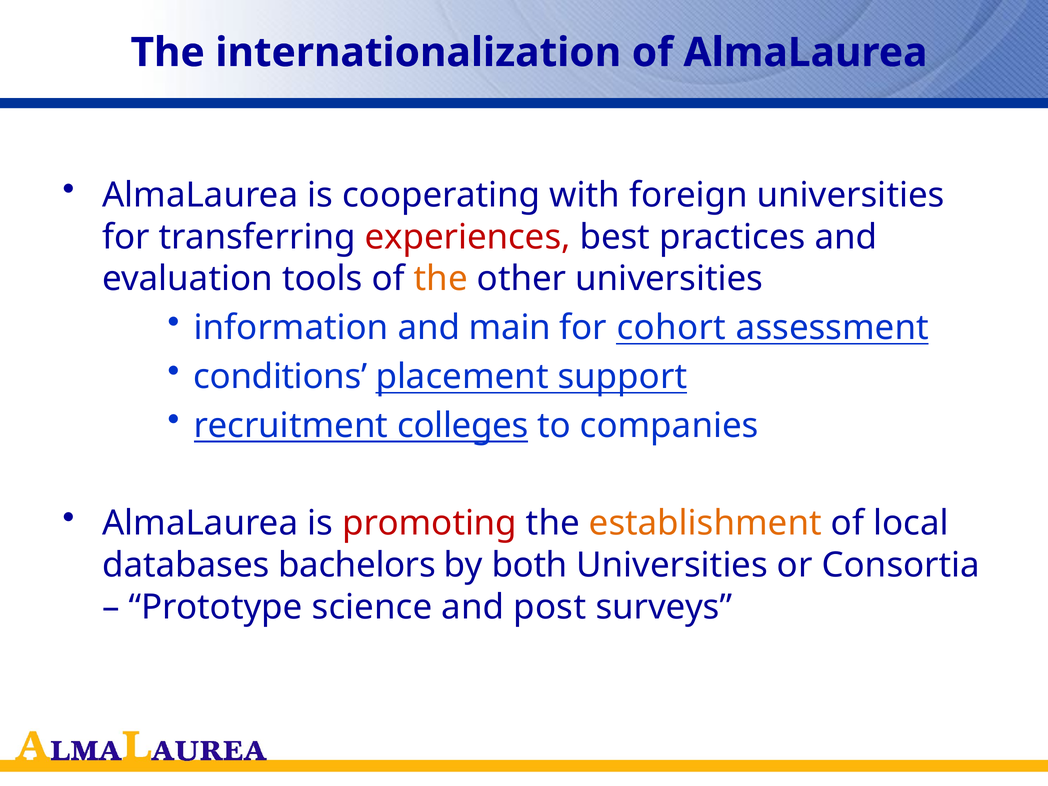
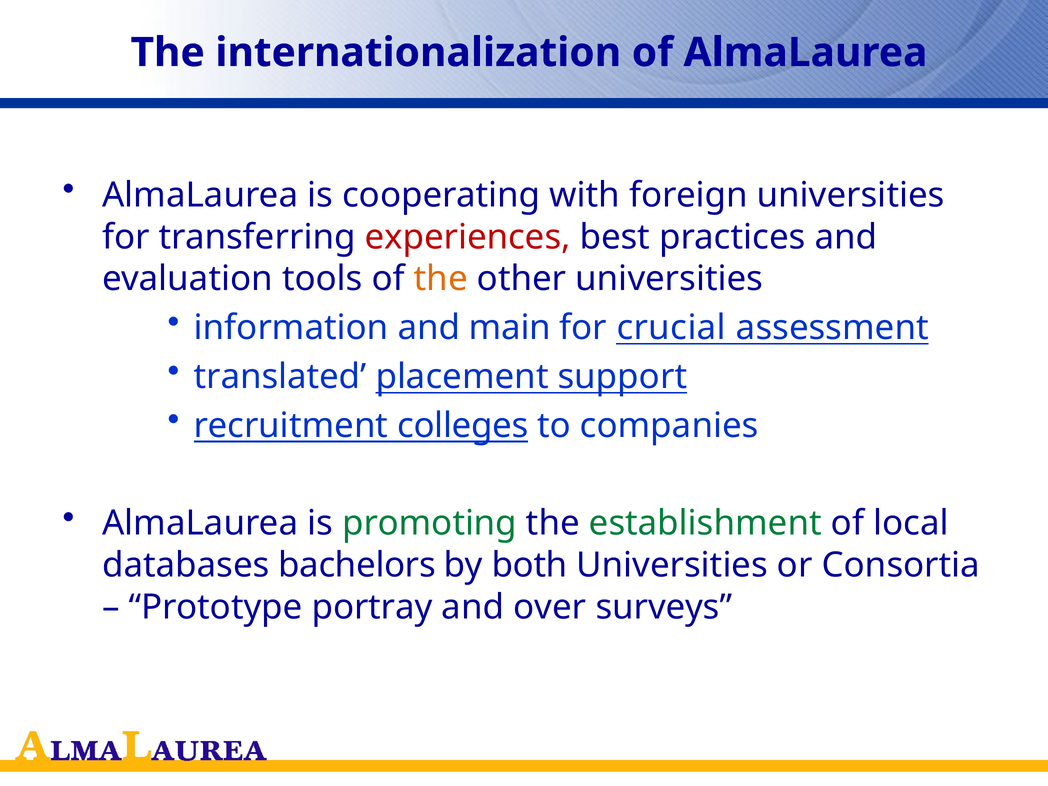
cohort: cohort -> crucial (671, 328)
conditions: conditions -> translated (280, 377)
promoting colour: red -> green (430, 523)
establishment colour: orange -> green (705, 523)
science: science -> portray (372, 607)
post: post -> over (550, 607)
